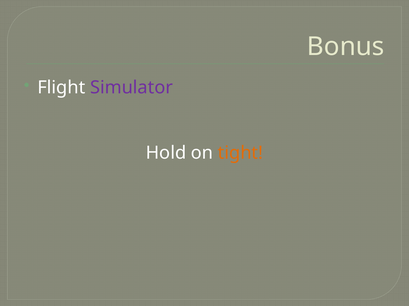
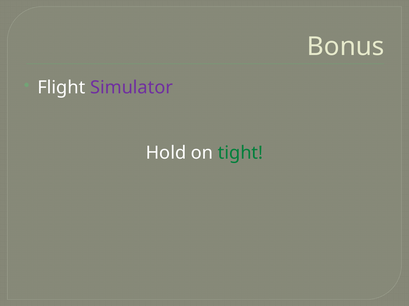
tight colour: orange -> green (240, 153)
